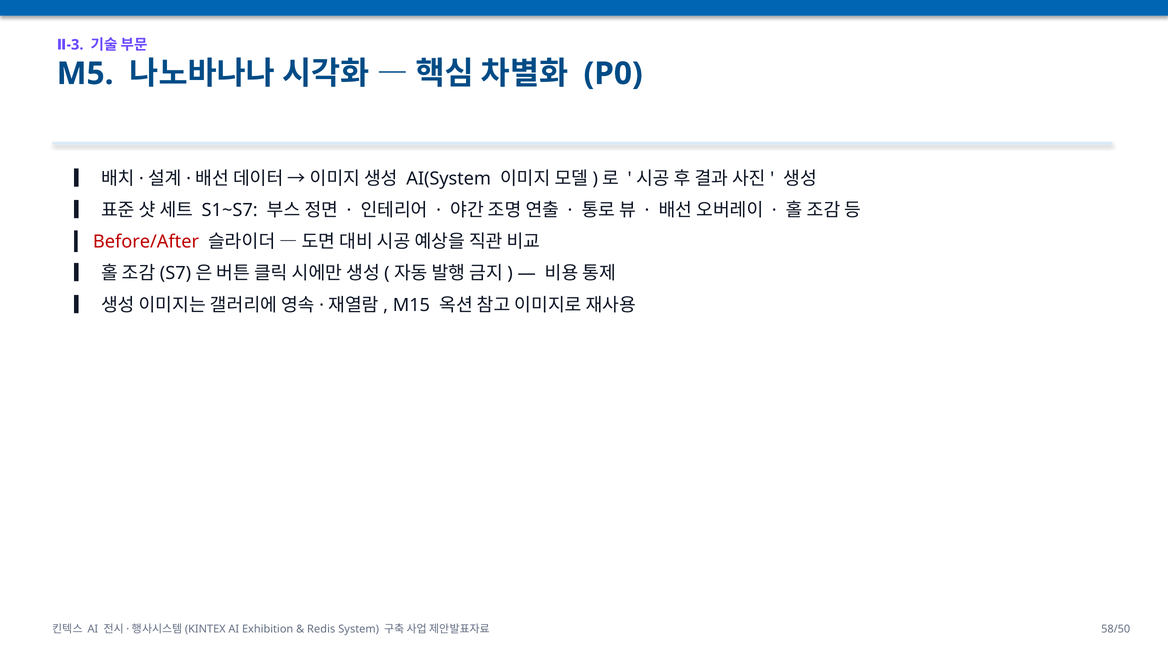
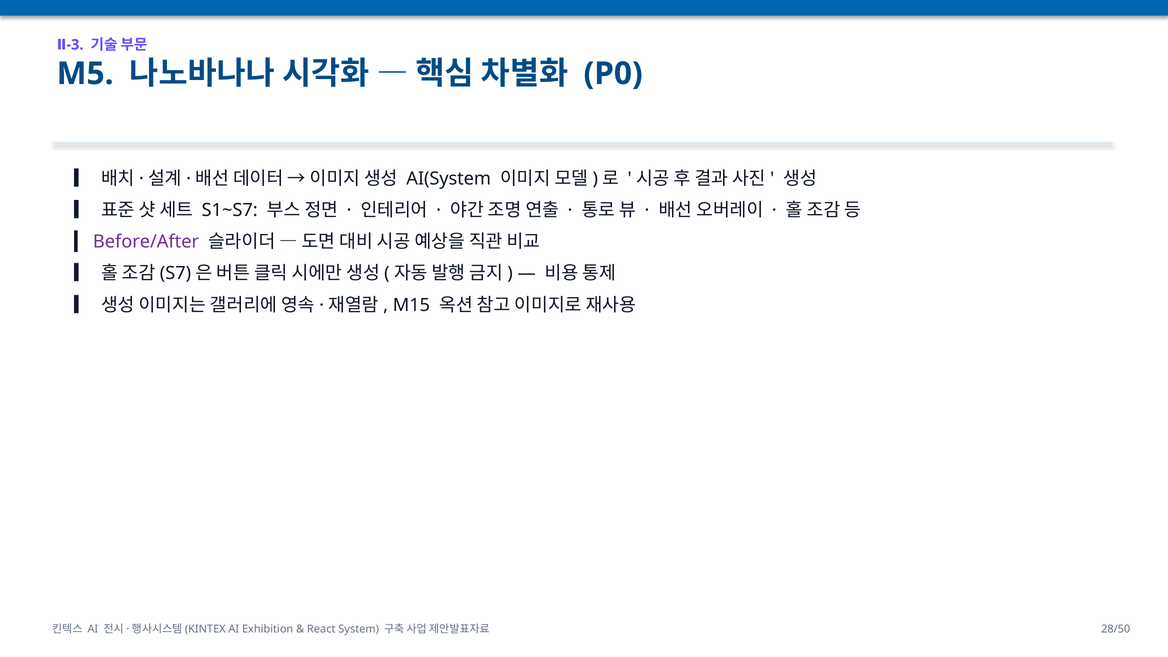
Before/After colour: red -> purple (146, 242)
Redis: Redis -> React (321, 629)
58/50: 58/50 -> 28/50 (1116, 629)
